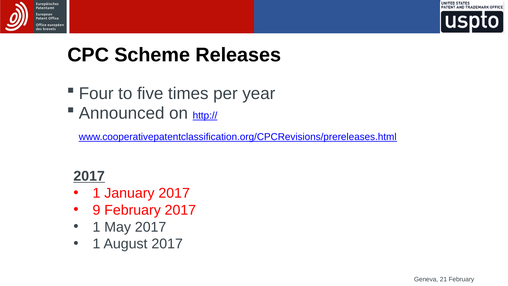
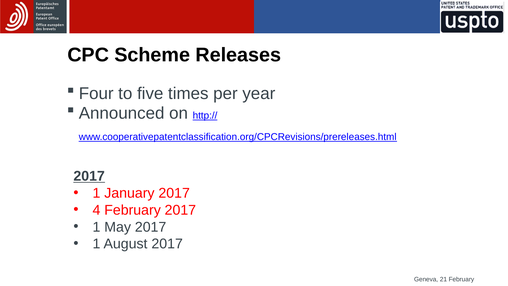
9: 9 -> 4 (96, 210)
